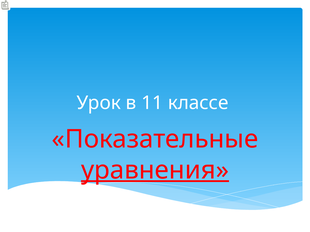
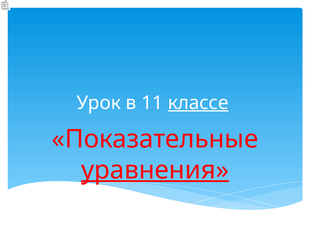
классе underline: none -> present (198, 103)
